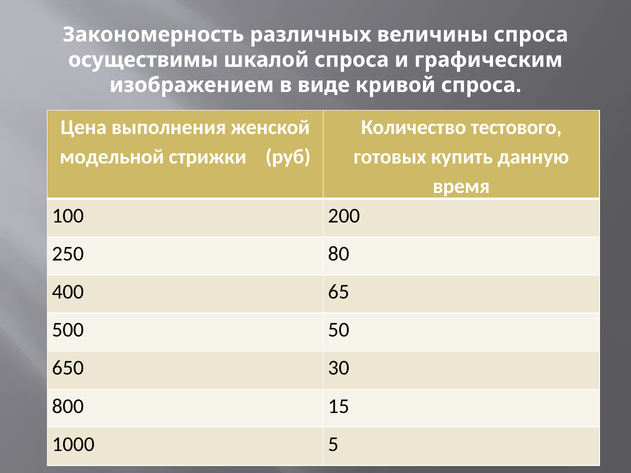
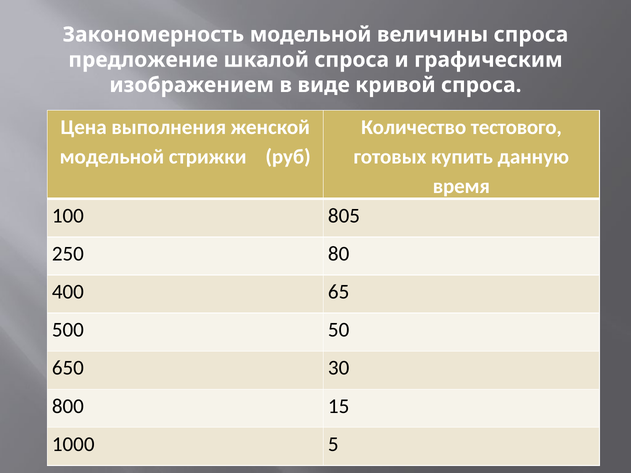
Закономерность различных: различных -> модельной (311, 35)
осуществимы: осуществимы -> предложение (143, 60)
200: 200 -> 805 (344, 216)
